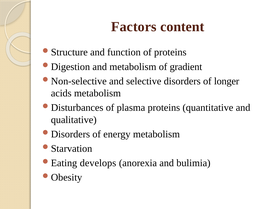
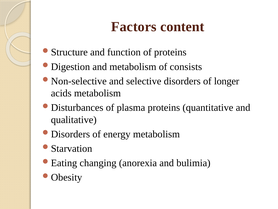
gradient: gradient -> consists (186, 67)
develops: develops -> changing (98, 163)
